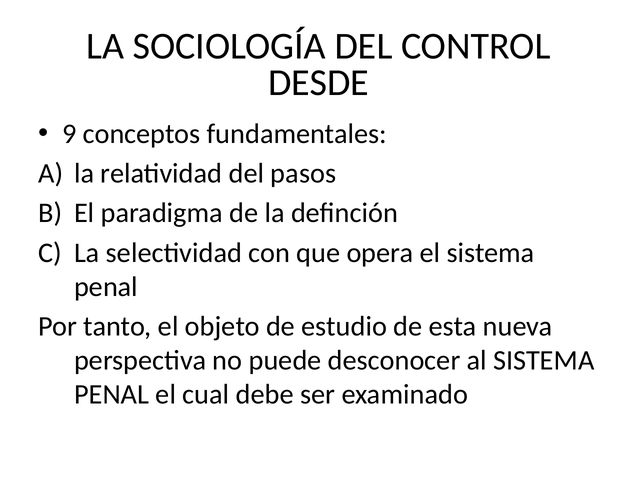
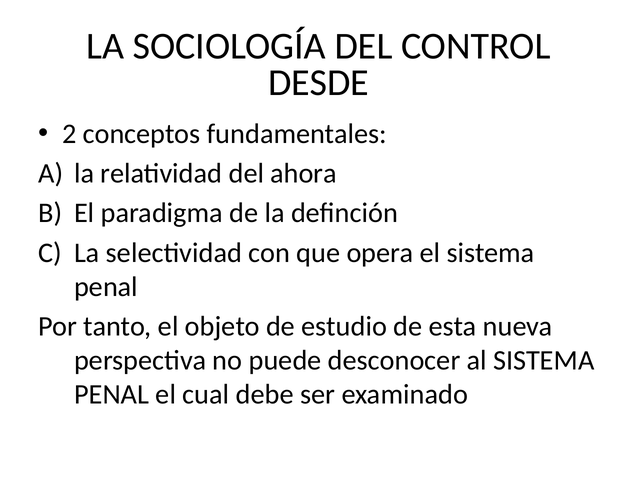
9: 9 -> 2 (69, 134)
pasos: pasos -> ahora (304, 173)
